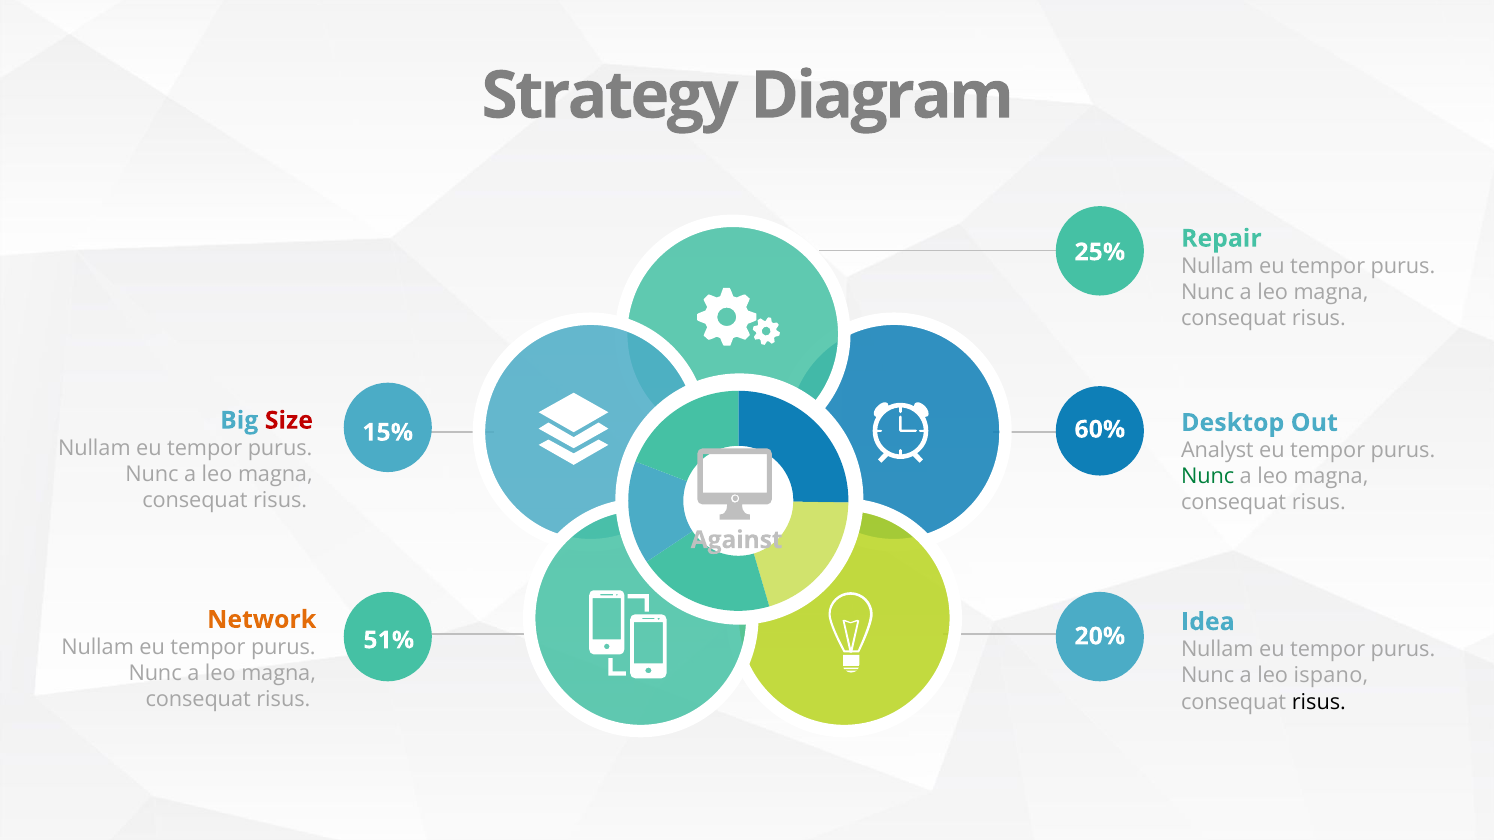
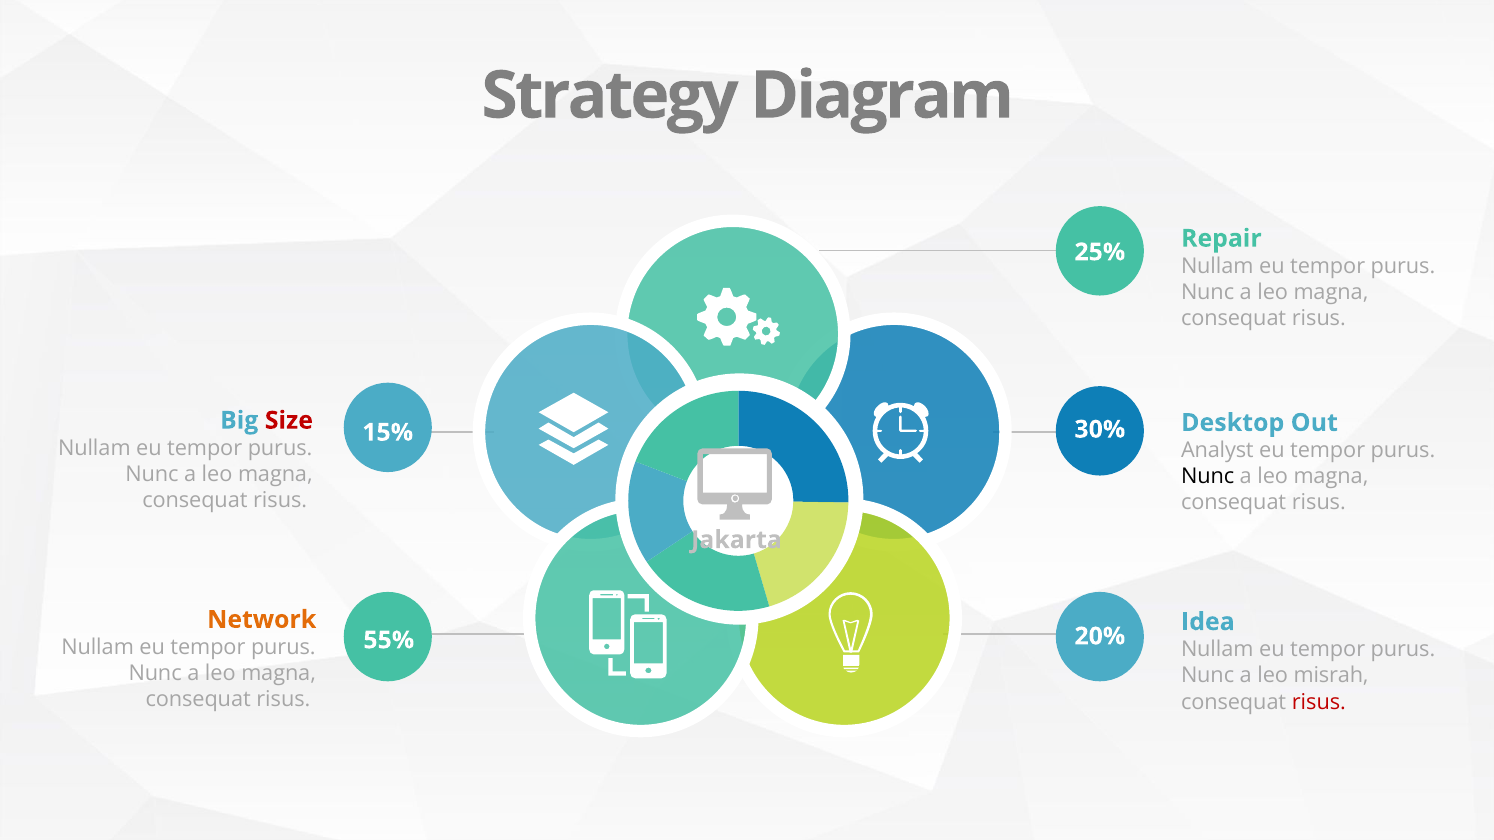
60%: 60% -> 30% (1100, 430)
Nunc colour: green -> black (1208, 477)
Against: Against -> Jakarta (736, 540)
51%: 51% -> 55% (389, 640)
ispano: ispano -> misrah (1331, 676)
risus colour: black -> red (1319, 702)
